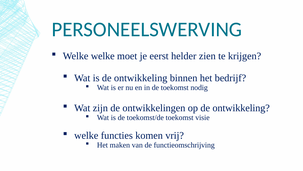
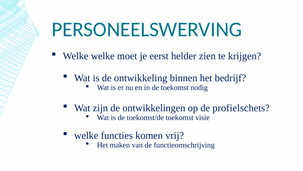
op de ontwikkeling: ontwikkeling -> profielschets (241, 108)
